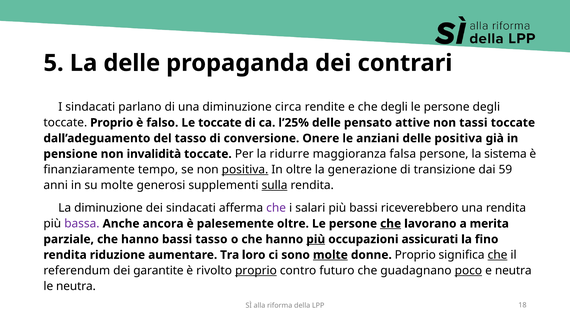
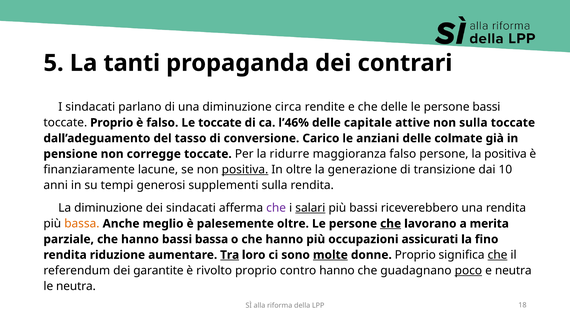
La delle: delle -> tanti (132, 63)
che degli: degli -> delle (394, 107)
persone degli: degli -> bassi (486, 107)
l’25%: l’25% -> l’46% (294, 123)
pensato: pensato -> capitale (368, 123)
non tassi: tassi -> sulla (473, 123)
Onere: Onere -> Carico (321, 139)
delle positiva: positiva -> colmate (458, 139)
invalidità: invalidità -> corregge (154, 154)
maggioranza falsa: falsa -> falso (403, 154)
la sistema: sistema -> positiva (505, 154)
tempo: tempo -> lacune (158, 170)
59: 59 -> 10 (505, 170)
su molte: molte -> tempi (117, 186)
sulla underline: present -> none (275, 186)
salari underline: none -> present (310, 208)
bassa colour: purple -> orange (82, 224)
ancora: ancora -> meglio (163, 224)
bassi tasso: tasso -> bassa (212, 240)
più underline: present -> none (316, 240)
Tra underline: none -> present (230, 255)
proprio underline: present -> none (256, 271)
contro futuro: futuro -> hanno (337, 271)
